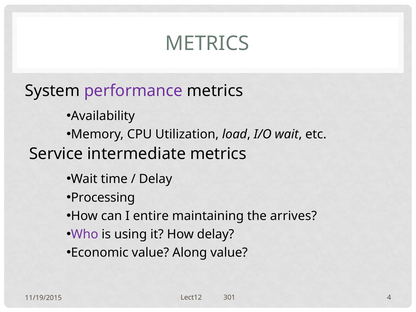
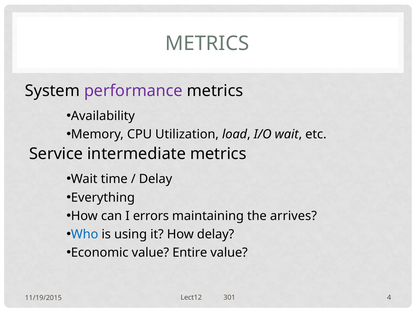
Processing: Processing -> Everything (103, 198)
entire: entire -> errors (151, 216)
Who colour: purple -> blue (85, 234)
Along: Along -> Entire (190, 253)
